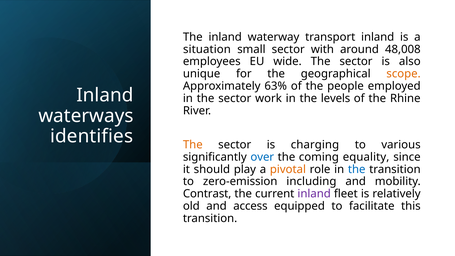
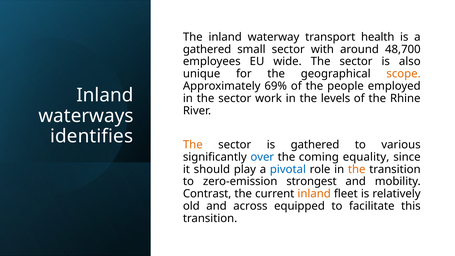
transport inland: inland -> health (378, 37)
situation: situation -> gathered (207, 49)
48,008: 48,008 -> 48,700 (403, 49)
63%: 63% -> 69% (276, 86)
is charging: charging -> gathered (315, 145)
pivotal colour: orange -> blue (288, 169)
the colour: blue -> orange (357, 169)
including: including -> strongest (312, 182)
inland colour: purple -> orange (314, 194)
access: access -> across (250, 206)
